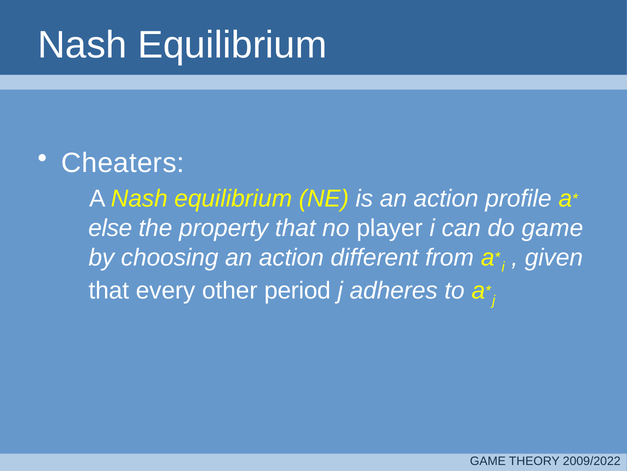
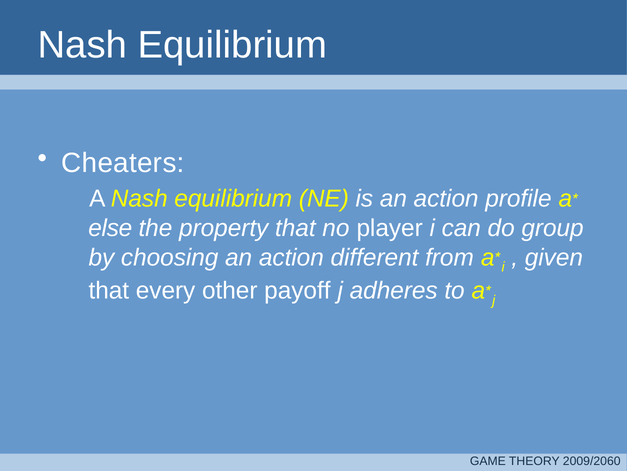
do game: game -> group (553, 228)
period: period -> payoff (297, 290)
2009/2022: 2009/2022 -> 2009/2060 (592, 461)
